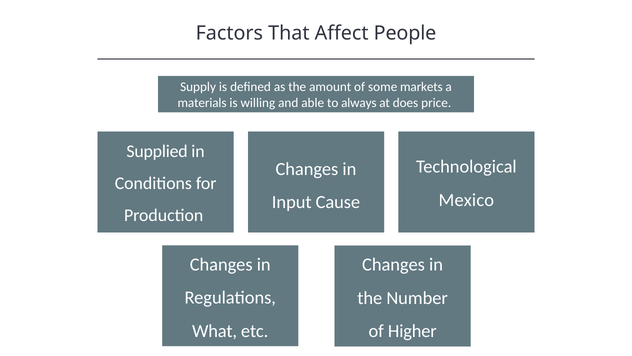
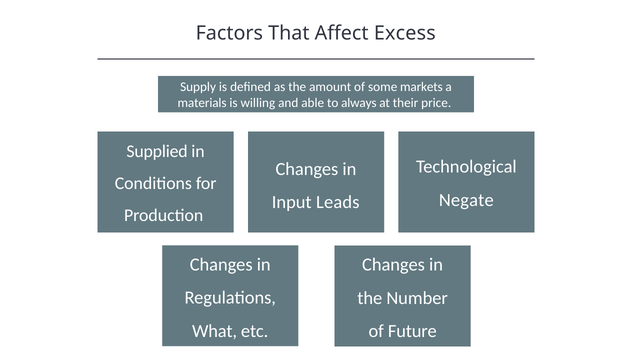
People: People -> Excess (405, 33)
does: does -> their (406, 103)
Mexico: Mexico -> Negate (466, 200)
Cause: Cause -> Leads (338, 202)
Higher: Higher -> Future (412, 331)
